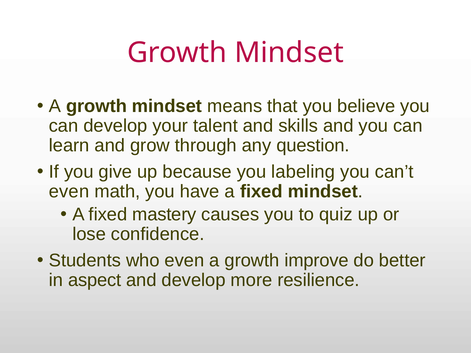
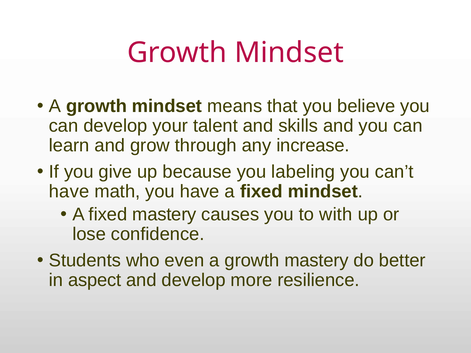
question: question -> increase (313, 146)
even: even -> have (69, 192)
quiz: quiz -> with (336, 215)
growth improve: improve -> mastery (317, 261)
